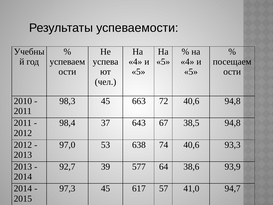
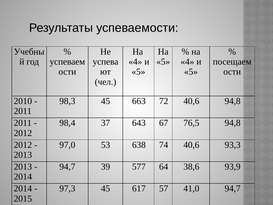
38,5: 38,5 -> 76,5 (191, 123)
92,7: 92,7 -> 94,7 (67, 166)
